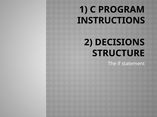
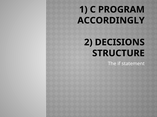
INSTRUCTIONS: INSTRUCTIONS -> ACCORDINGLY (111, 21)
